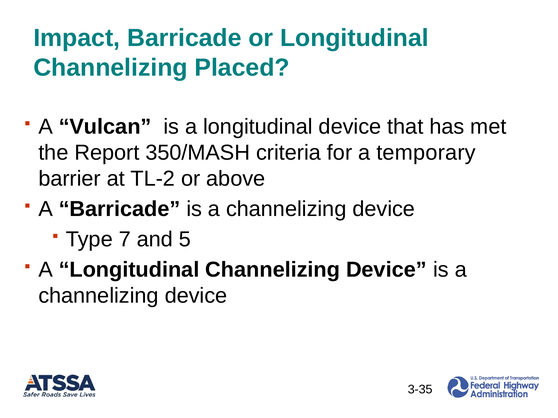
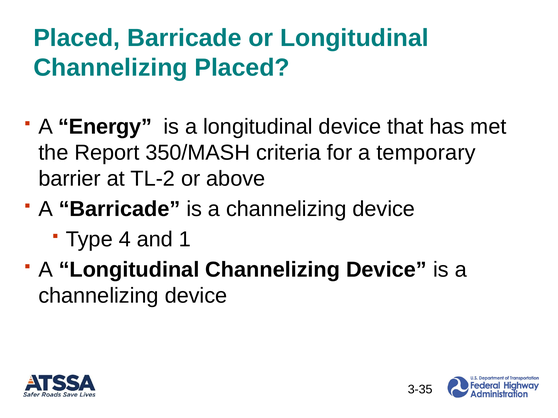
Impact: Impact -> Placed (77, 38)
Vulcan: Vulcan -> Energy (105, 127)
7: 7 -> 4 (125, 240)
5: 5 -> 1 (185, 240)
